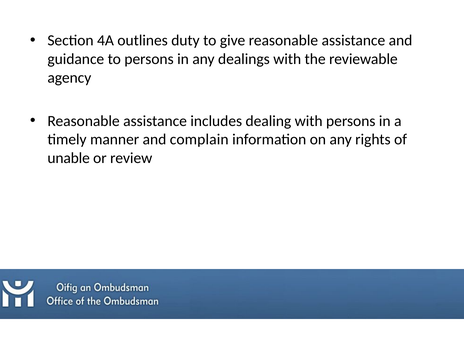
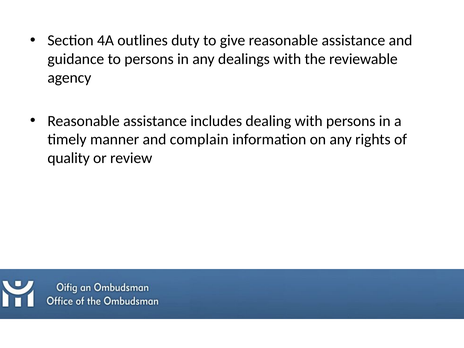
unable: unable -> quality (69, 158)
